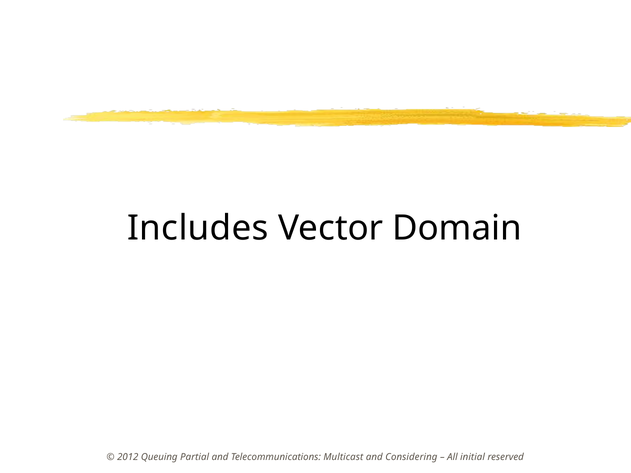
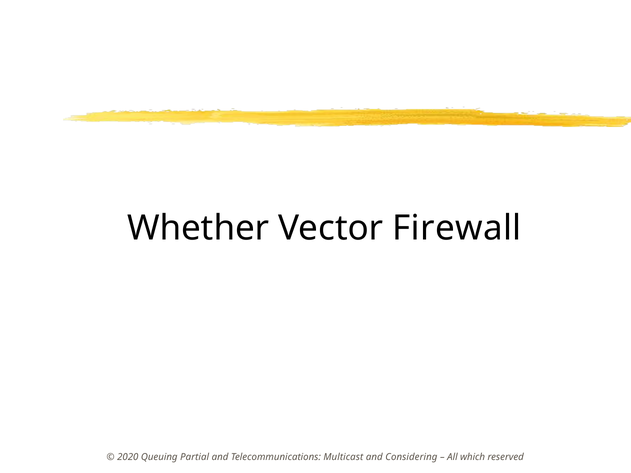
Includes: Includes -> Whether (198, 228)
Domain: Domain -> Firewall (457, 228)
2012: 2012 -> 2020 (128, 457)
initial: initial -> which (473, 457)
